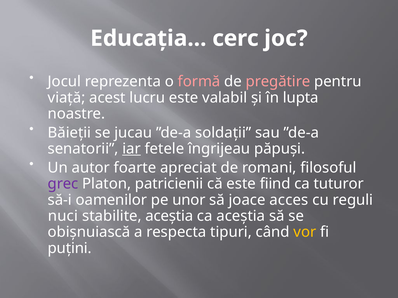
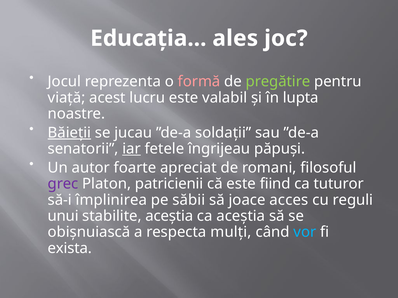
cerc: cerc -> ales (235, 38)
pregătire colour: pink -> light green (278, 82)
Băieții underline: none -> present (69, 133)
oamenilor: oamenilor -> împlinirea (111, 200)
unor: unor -> săbii (189, 200)
nuci: nuci -> unui (63, 216)
tipuri: tipuri -> mulți (231, 232)
vor colour: yellow -> light blue (305, 232)
puțini: puțini -> exista (70, 249)
